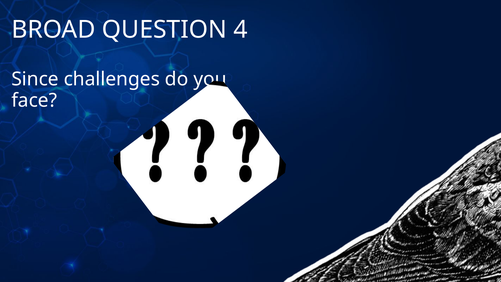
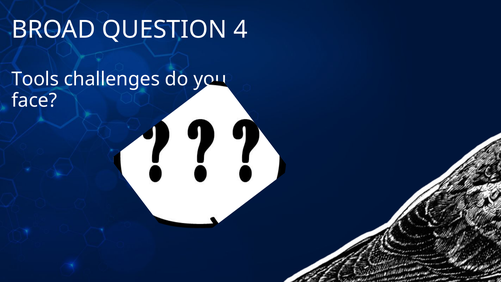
Since: Since -> Tools (35, 79)
